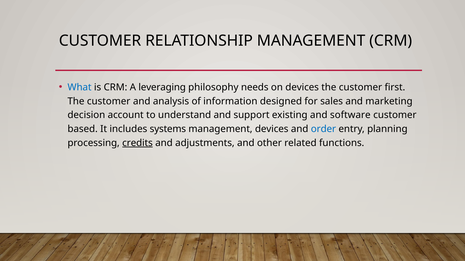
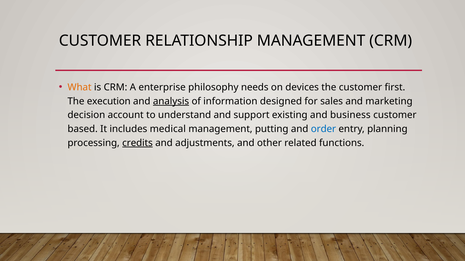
What colour: blue -> orange (80, 87)
leveraging: leveraging -> enterprise (162, 87)
customer: customer -> execution (109, 101)
analysis underline: none -> present (171, 101)
software: software -> business (350, 115)
systems: systems -> medical (168, 129)
management devices: devices -> putting (272, 129)
